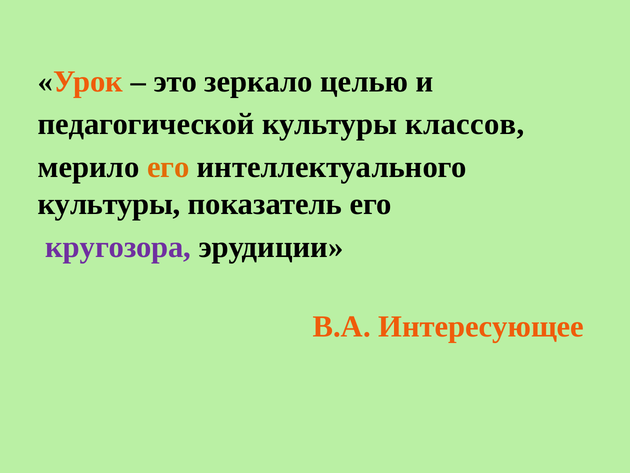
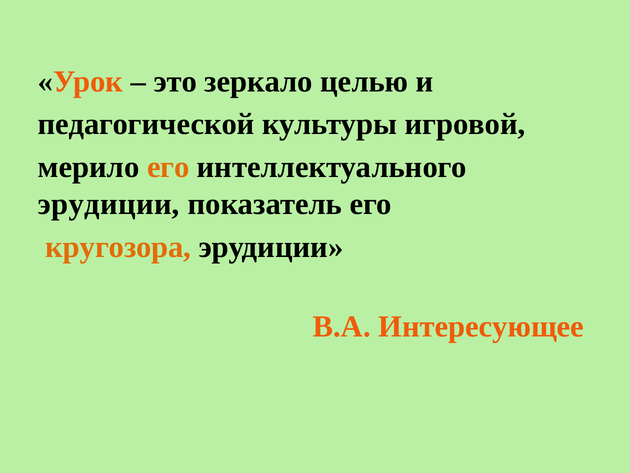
классов: классов -> игровой (465, 124)
культуры: культуры -> эрудиции (109, 204)
кругозора colour: purple -> orange (118, 247)
